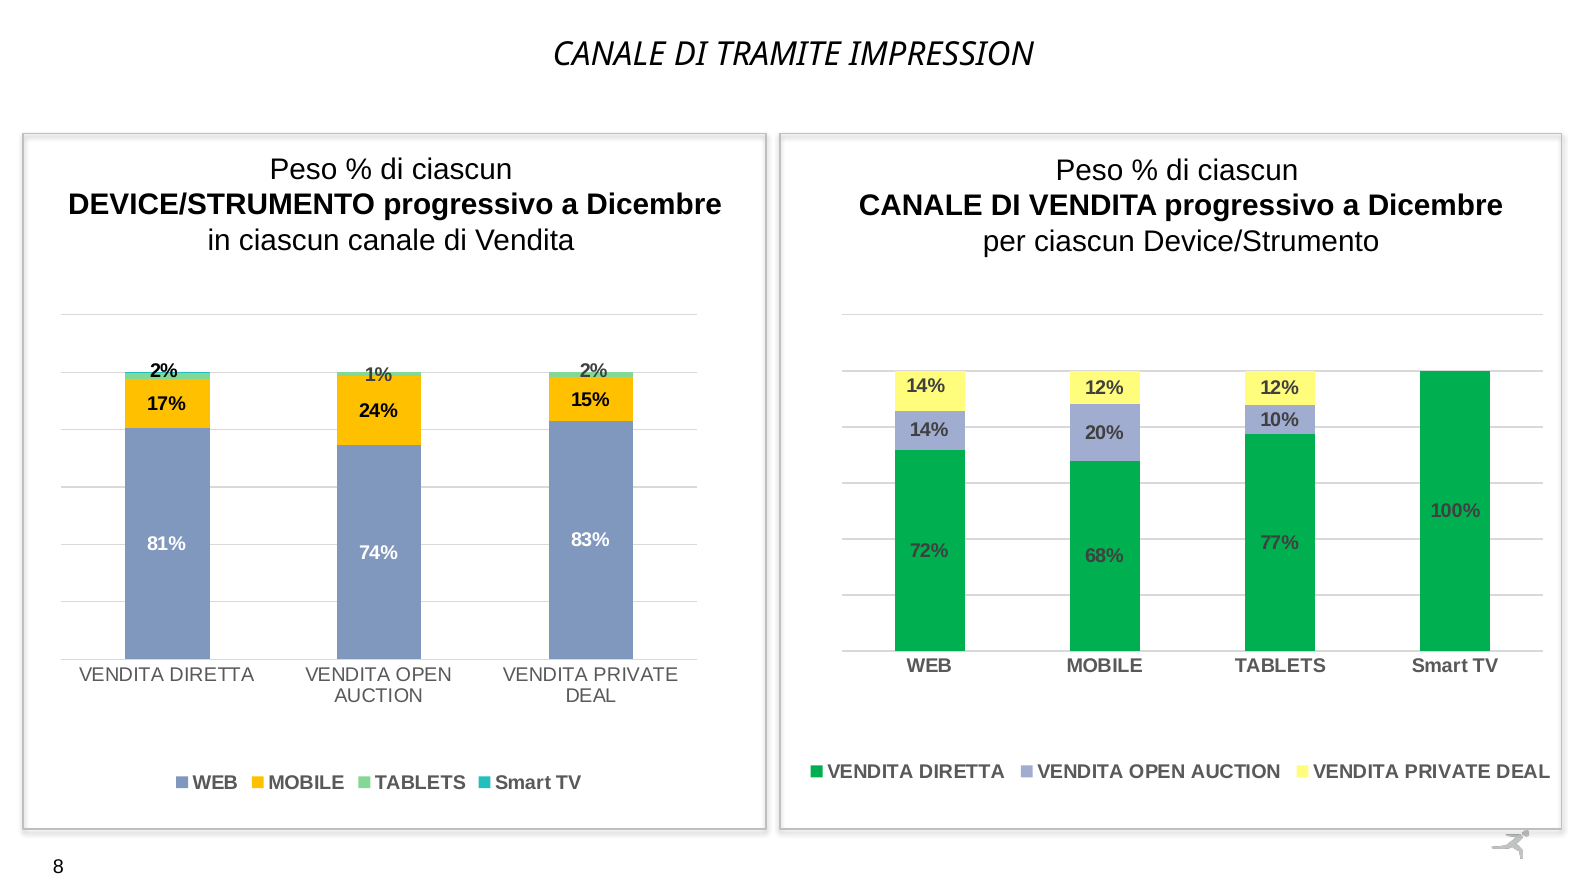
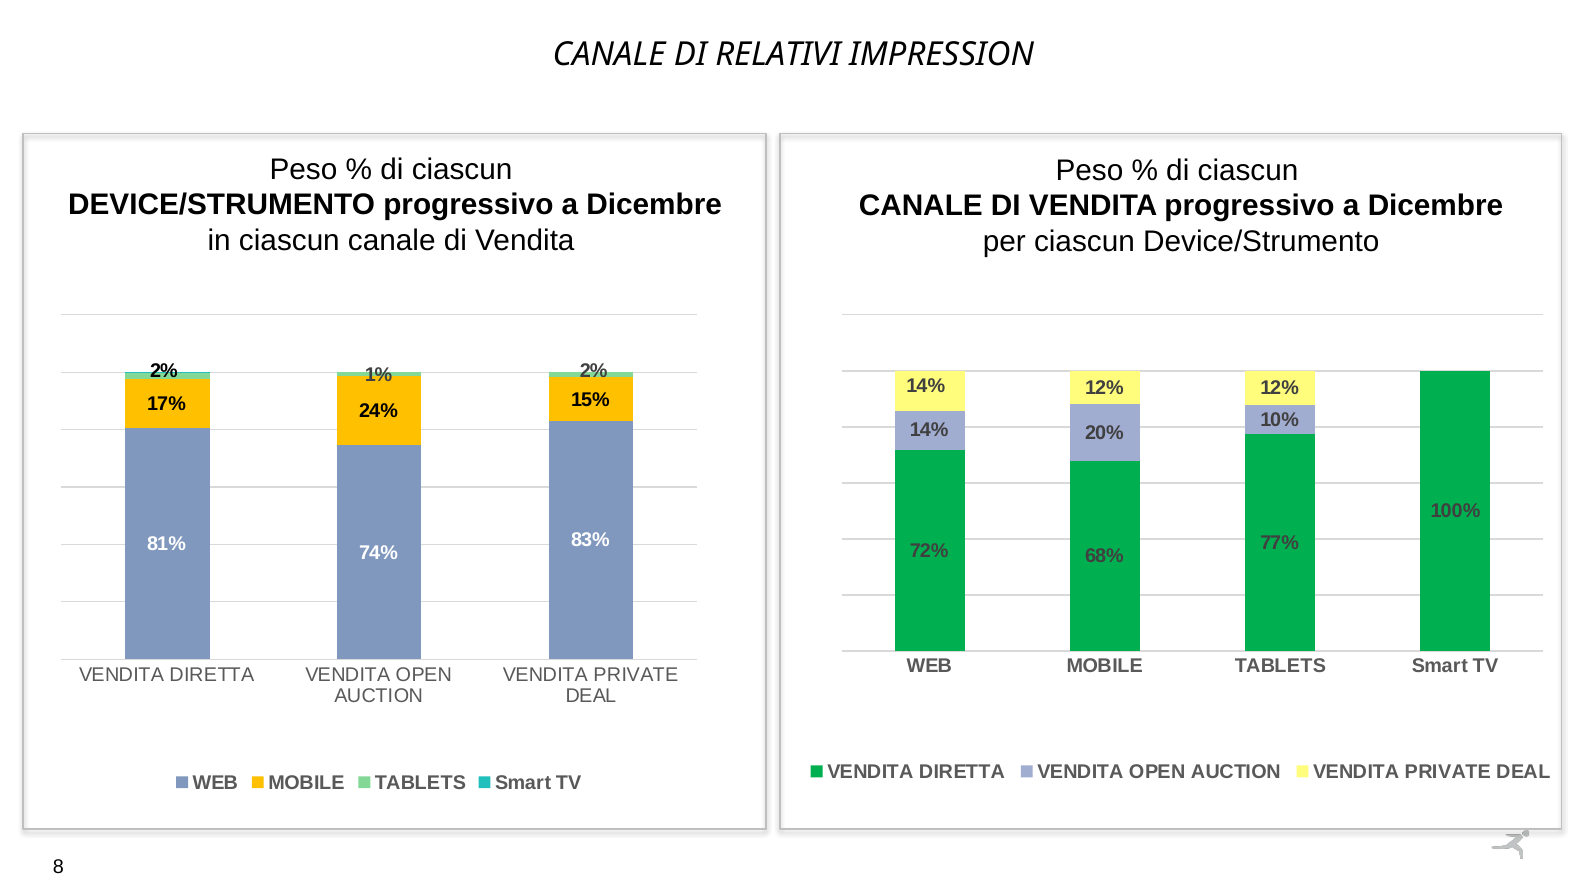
TRAMITE: TRAMITE -> RELATIVI (778, 54)
